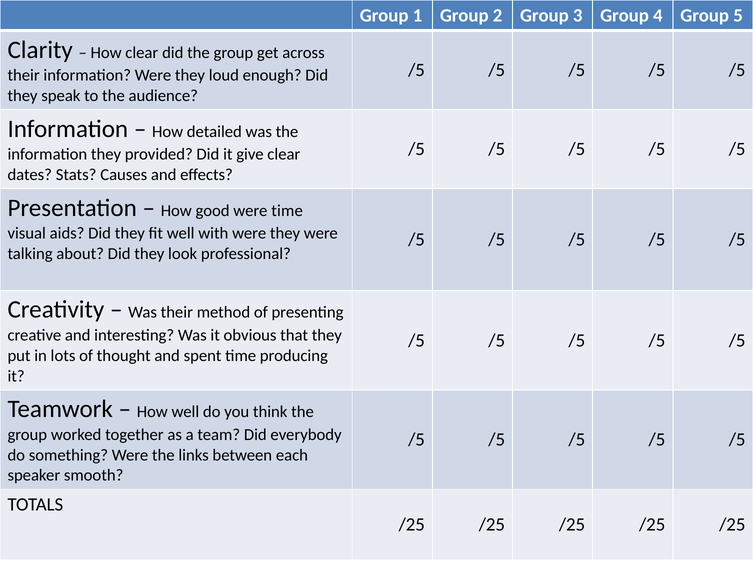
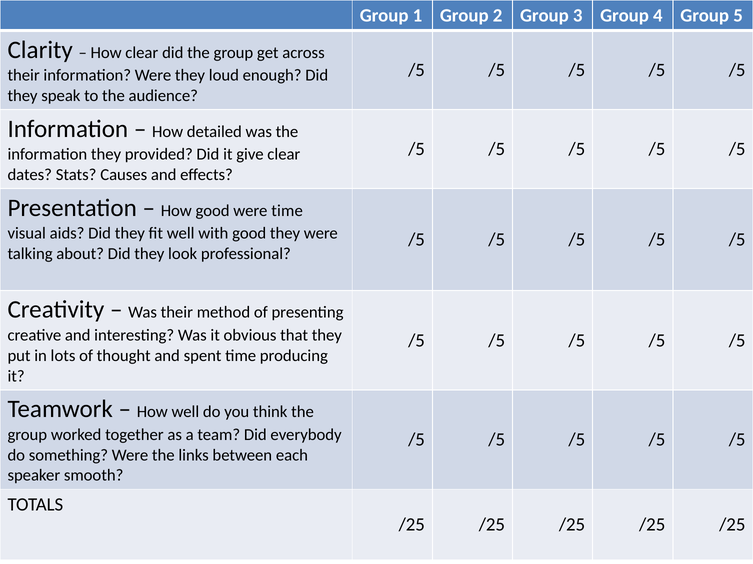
with were: were -> good (249, 234)
